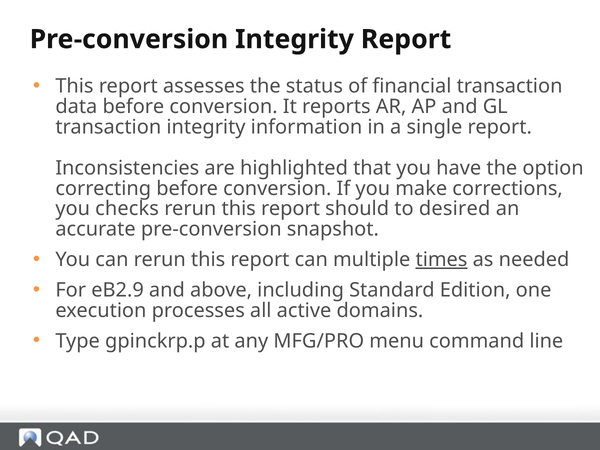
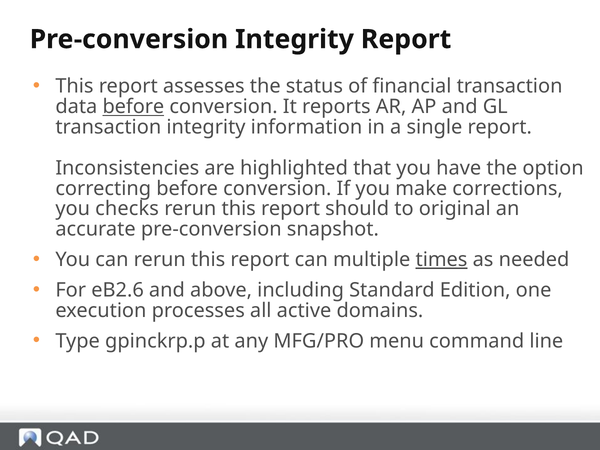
before underline: none -> present (133, 107)
desired: desired -> original (455, 209)
eB2.9: eB2.9 -> eB2.6 (118, 290)
